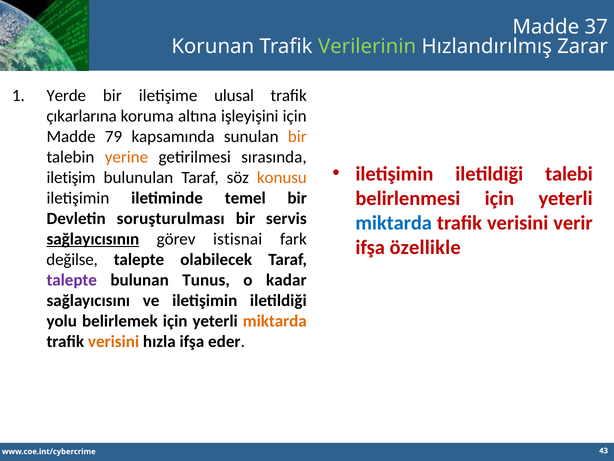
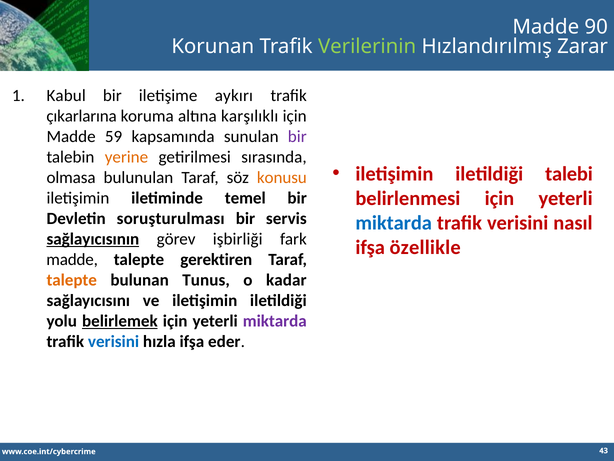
37: 37 -> 90 (596, 27)
Yerde: Yerde -> Kabul (66, 96)
ulusal: ulusal -> aykırı (234, 96)
işleyişini: işleyişini -> karşılıklı (250, 116)
79: 79 -> 59 (114, 137)
bir colour: orange -> purple (297, 137)
iletişim: iletişim -> olmasa (71, 178)
verir: verir -> nasıl (573, 223)
istisnai: istisnai -> işbirliği (238, 239)
değilse: değilse -> madde (72, 259)
olabilecek: olabilecek -> gerektiren (216, 259)
talepte colour: purple -> orange (72, 280)
belirlemek underline: none -> present (120, 321)
miktarda colour: orange -> purple (275, 321)
verisini colour: orange -> blue (114, 341)
